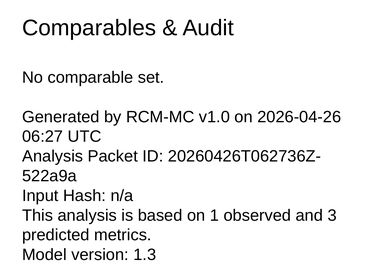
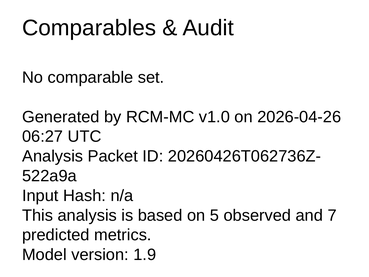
1: 1 -> 5 (214, 215)
3: 3 -> 7 (332, 215)
1.3: 1.3 -> 1.9 (145, 255)
